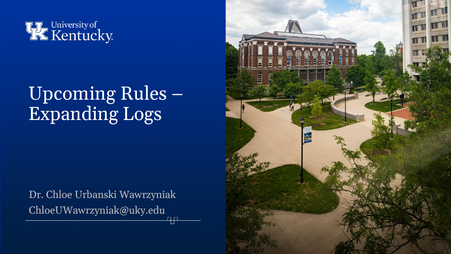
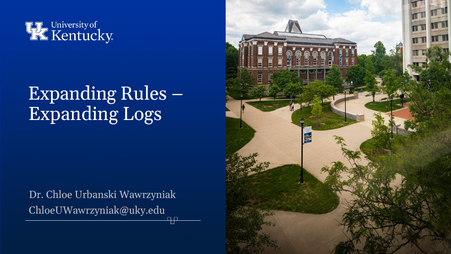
Upcoming: Upcoming -> Expanding (72, 93)
